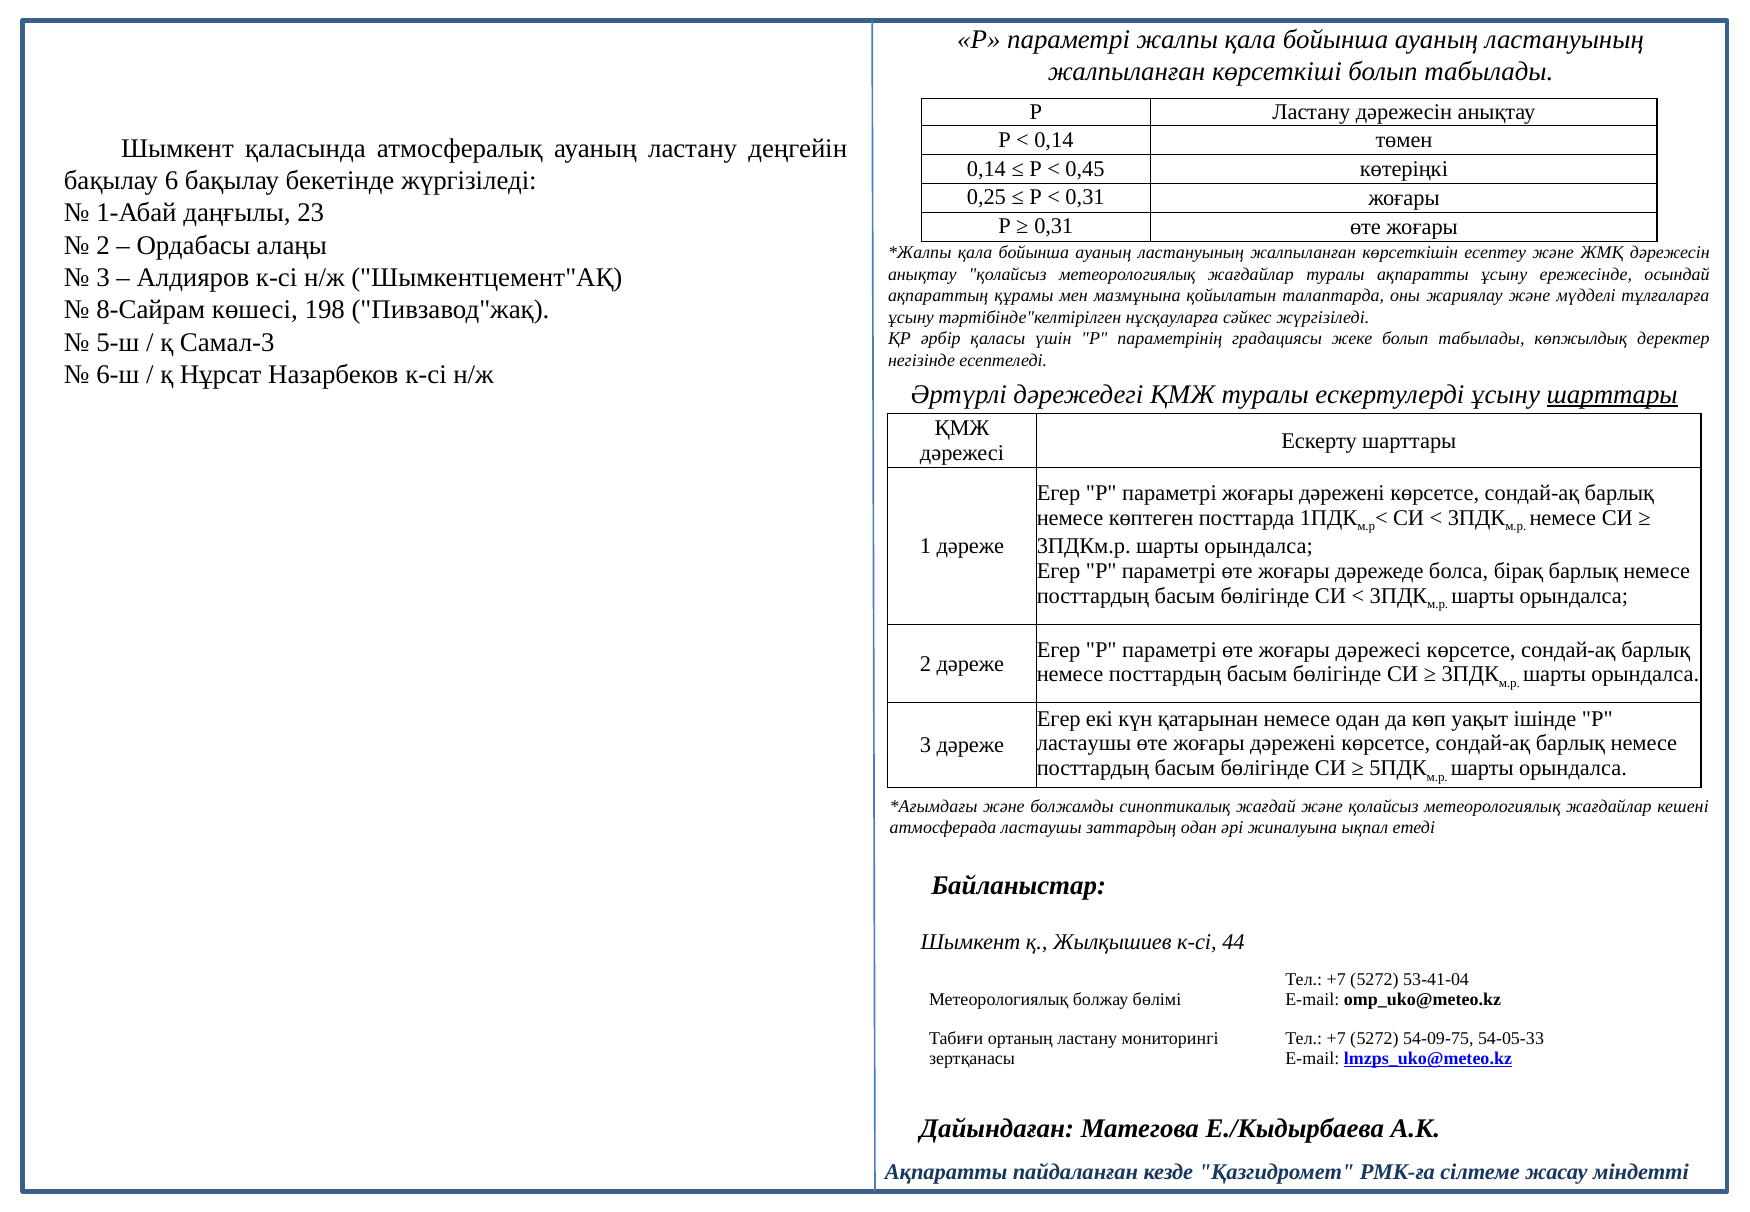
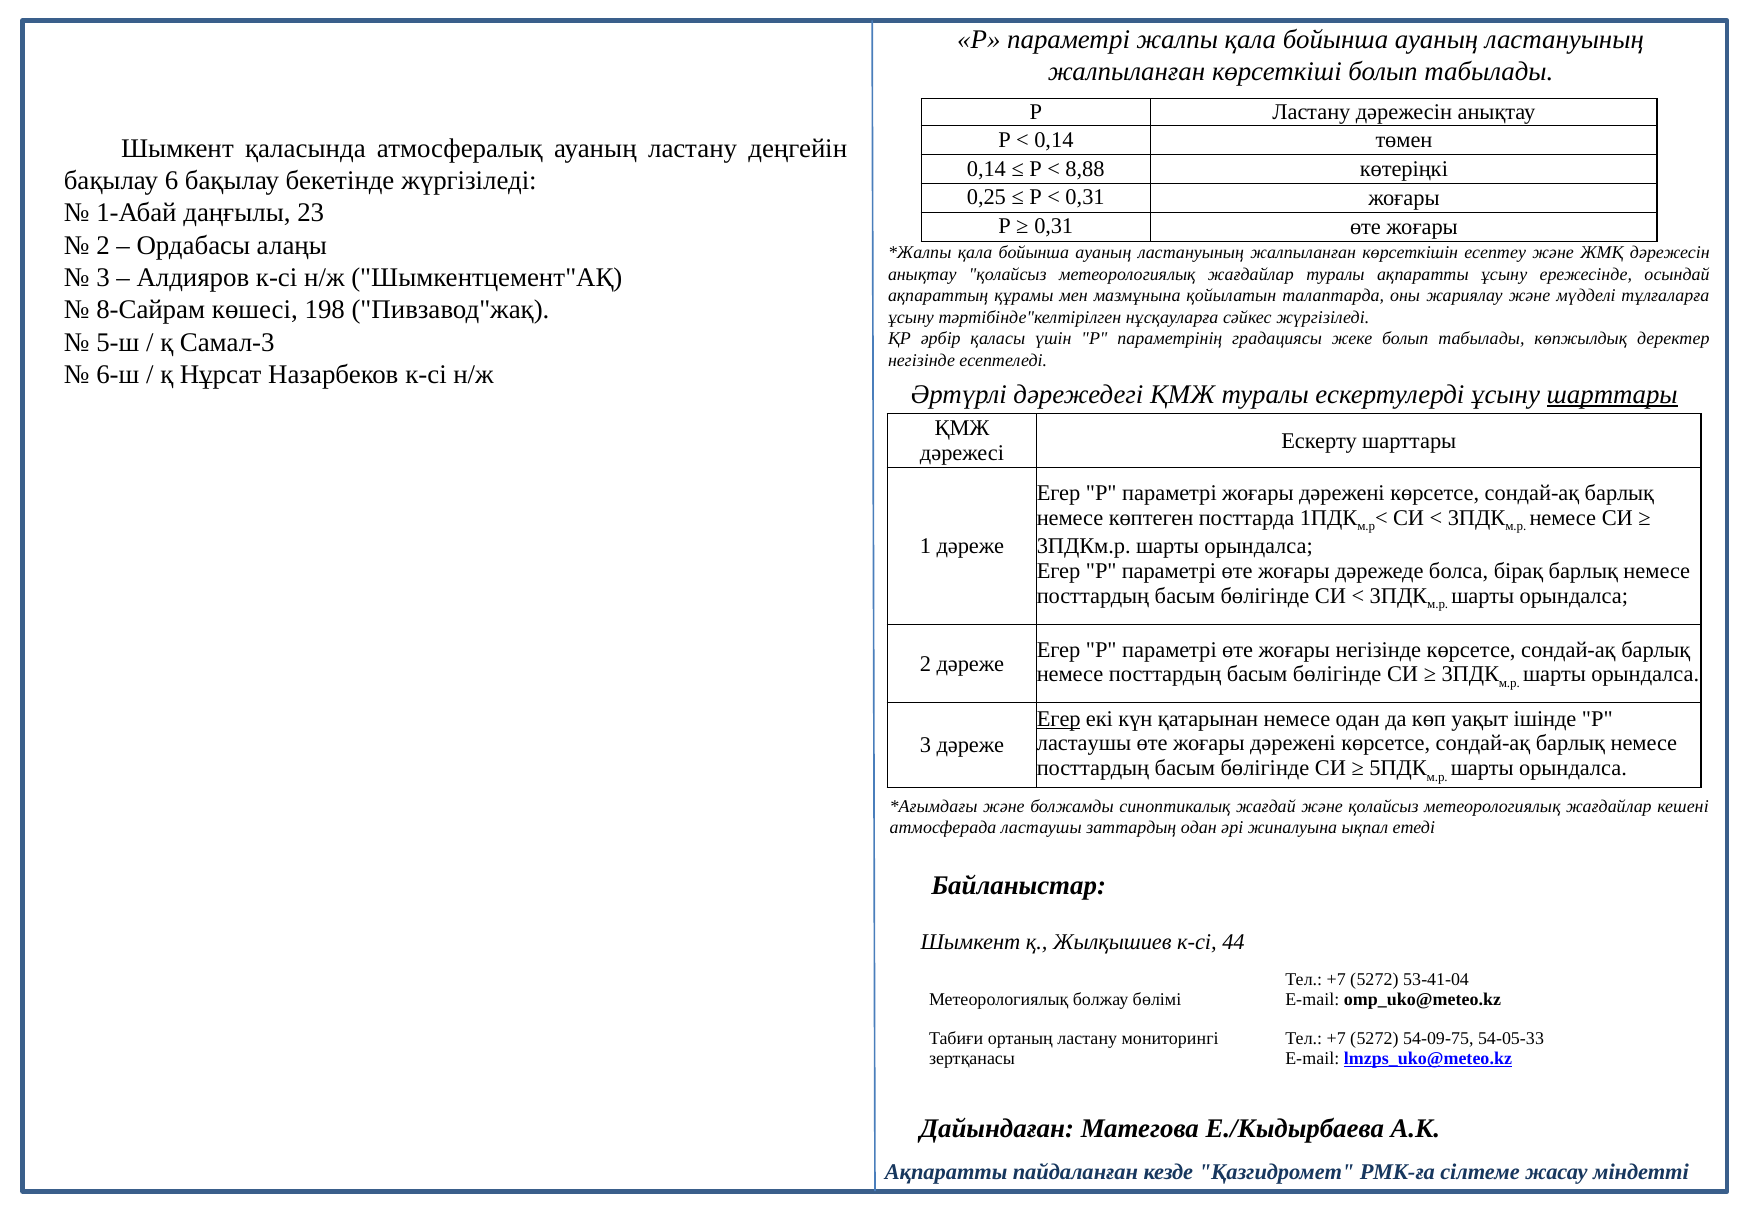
0,45: 0,45 -> 8,88 (1085, 169)
жоғары дәрежесі: дәрежесі -> негізінде (1378, 649)
Егер underline: none -> present (1059, 719)
